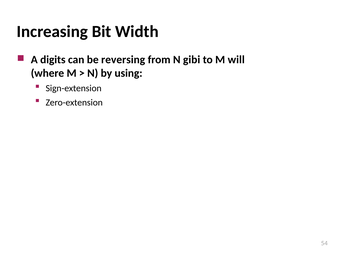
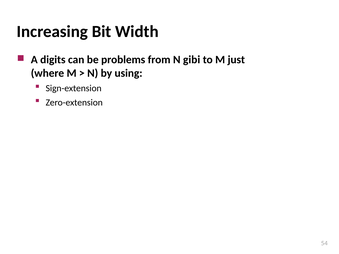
reversing: reversing -> problems (123, 60)
will: will -> just (236, 60)
